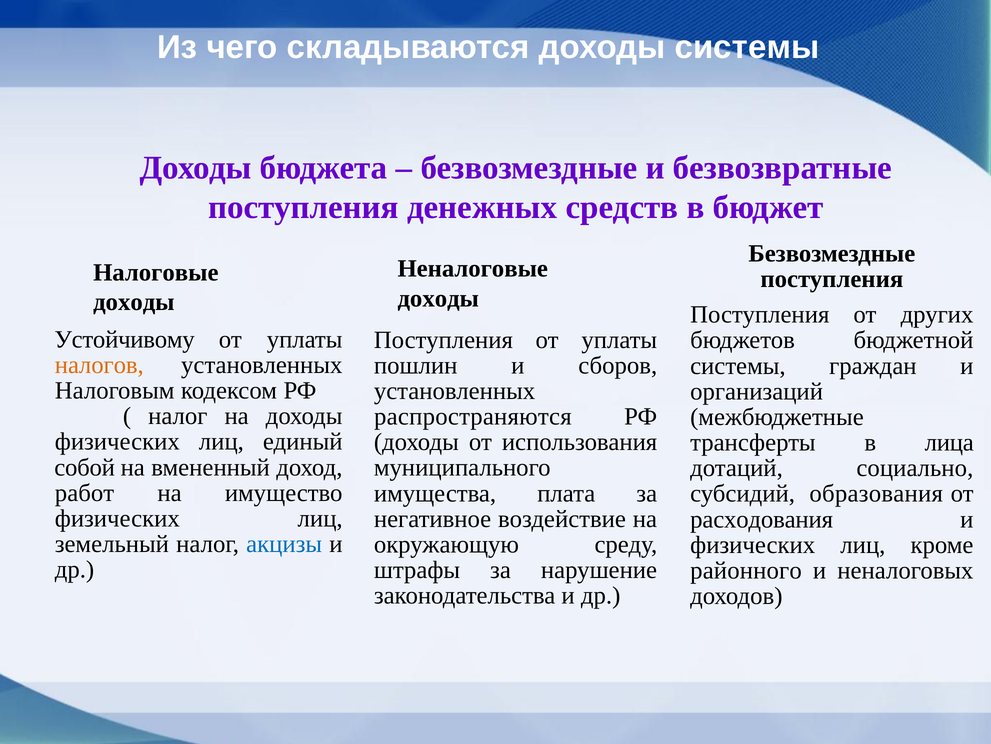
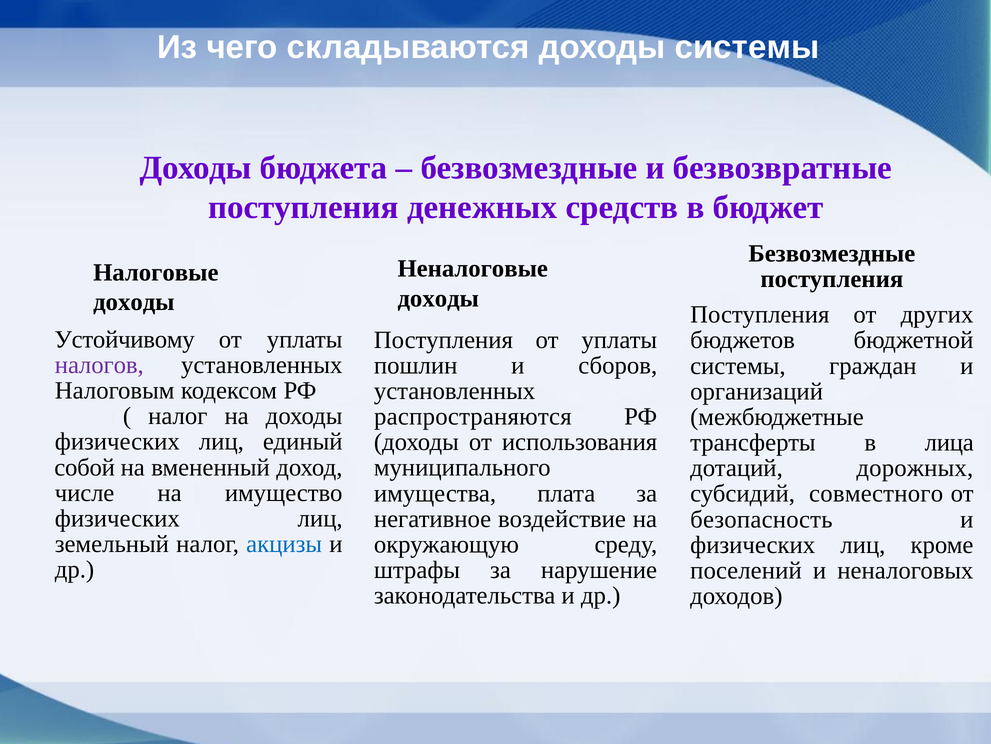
налогов colour: orange -> purple (99, 365)
социально: социально -> дорожных (915, 468)
работ: работ -> числе (85, 492)
образования: образования -> совместного (876, 493)
расходования: расходования -> безопасность (761, 519)
районного: районного -> поселений (746, 570)
